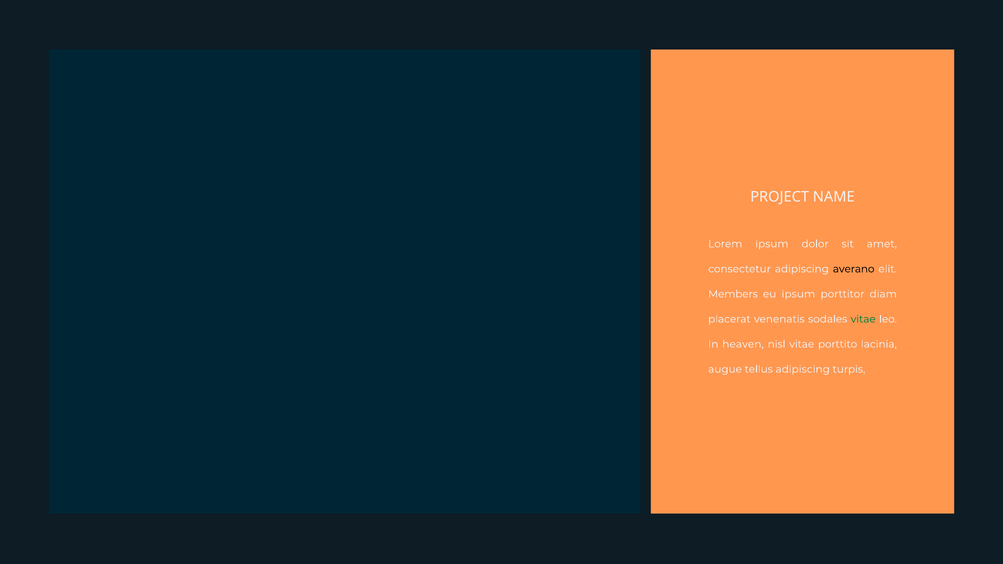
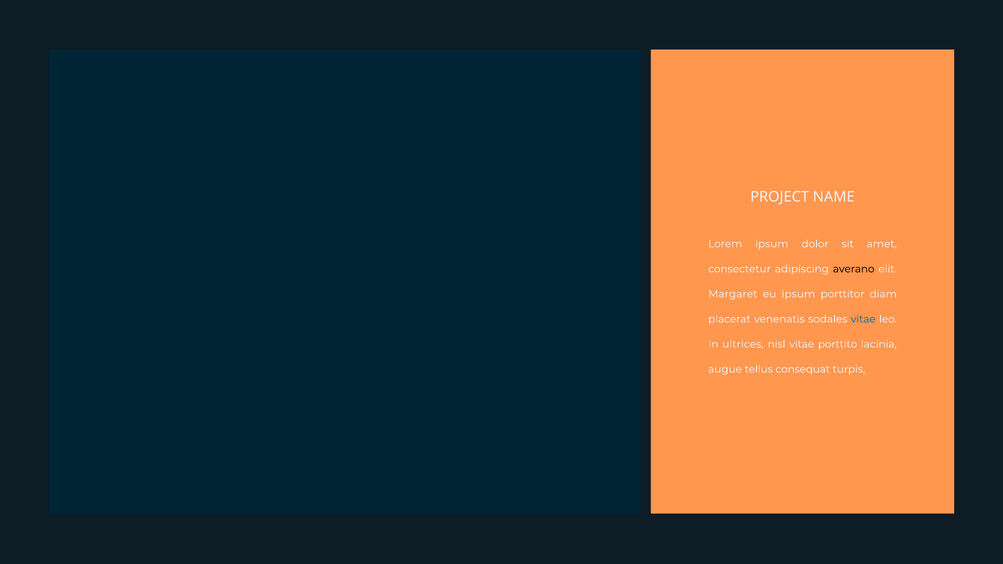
Members: Members -> Margaret (733, 294)
vitae colour: green -> blue (863, 319)
heaven: heaven -> ultrices (743, 344)
tellus adipiscing: adipiscing -> consequat (803, 369)
